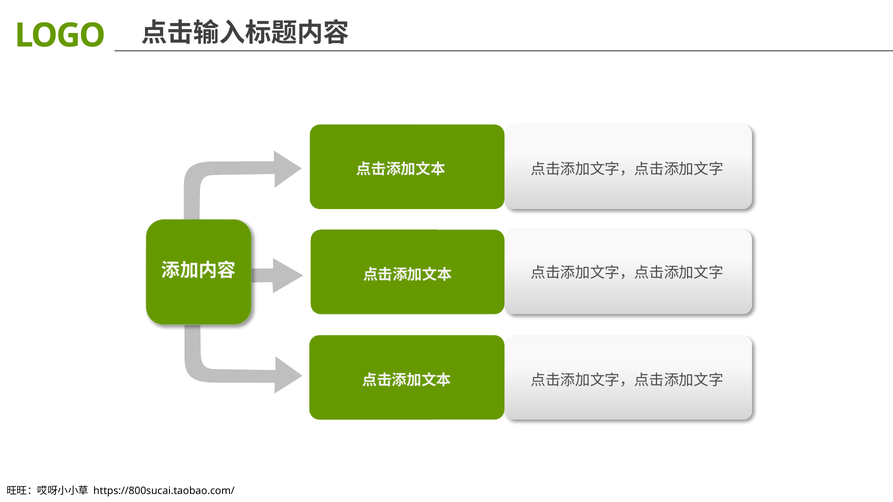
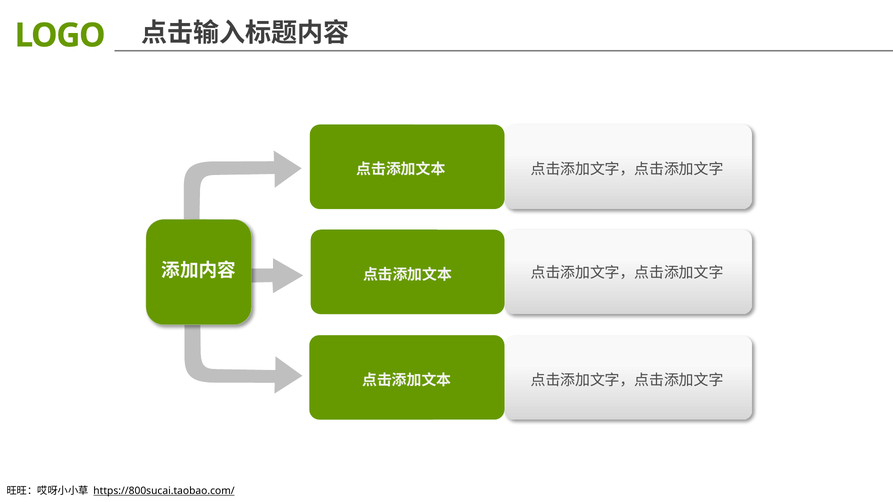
https://800sucai.taobao.com/ underline: none -> present (164, 491)
